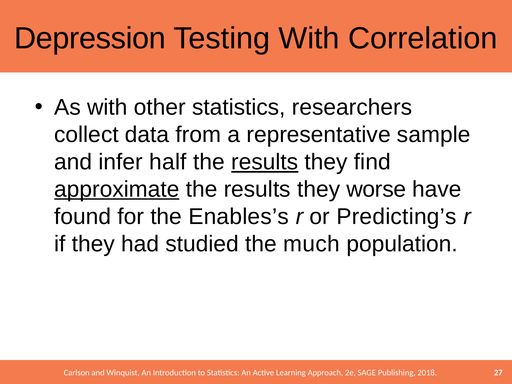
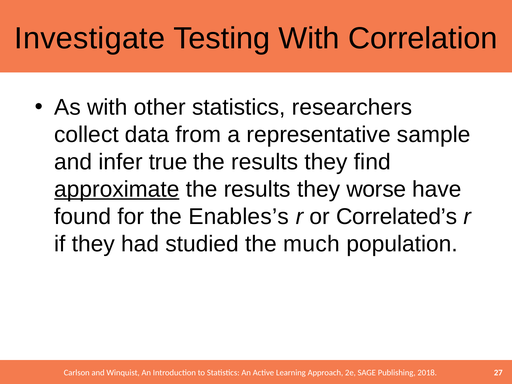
Depression: Depression -> Investigate (90, 38)
half: half -> true (168, 162)
results underline: present -> none (265, 162)
Predicting’s: Predicting’s -> Correlated’s (397, 217)
